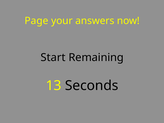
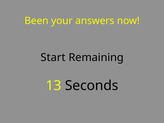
Page: Page -> Been (36, 21)
